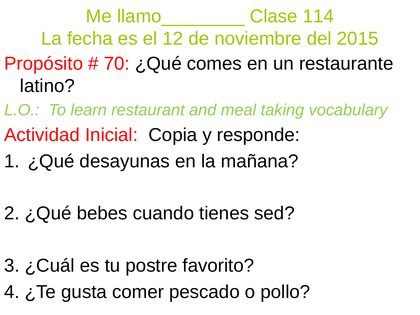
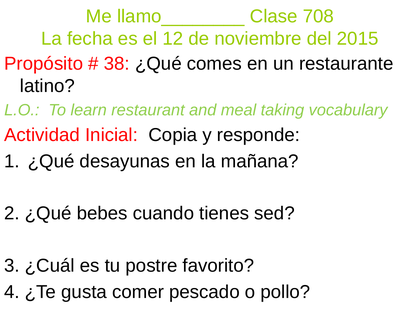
114: 114 -> 708 (318, 16)
70: 70 -> 38 (117, 64)
